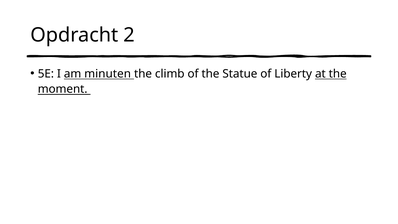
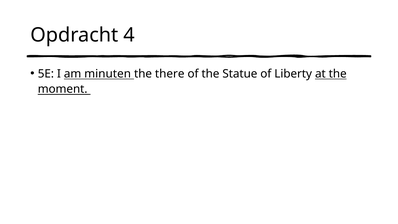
2: 2 -> 4 (129, 35)
climb: climb -> there (170, 74)
